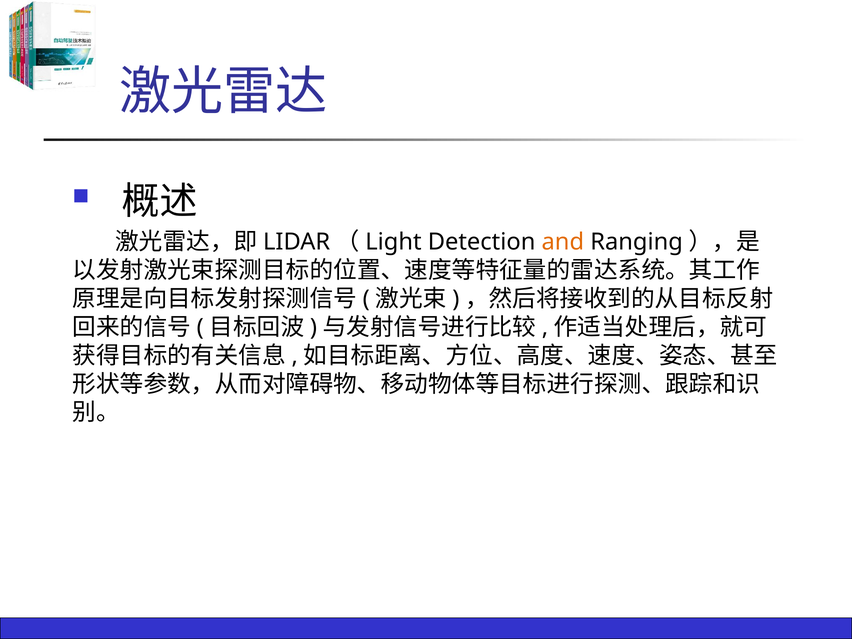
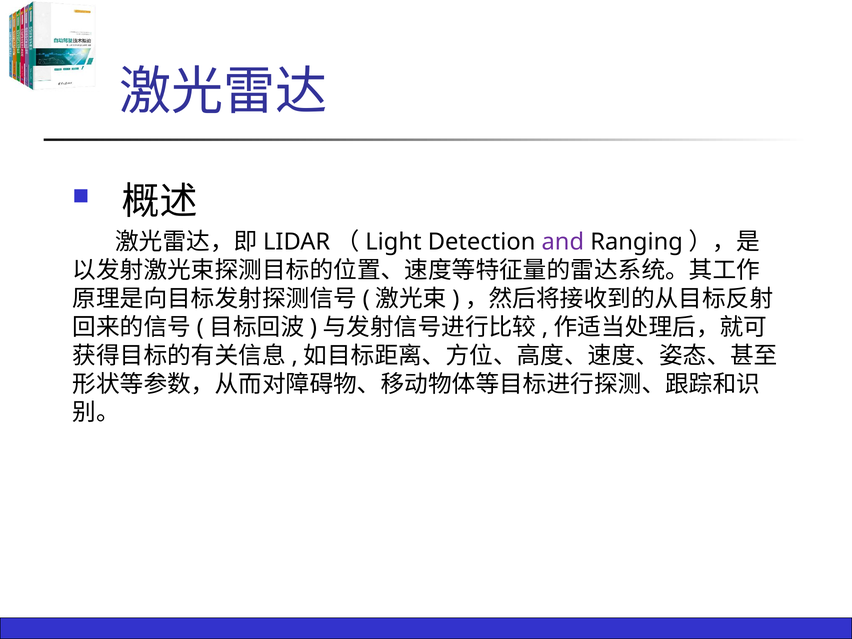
and colour: orange -> purple (563, 242)
